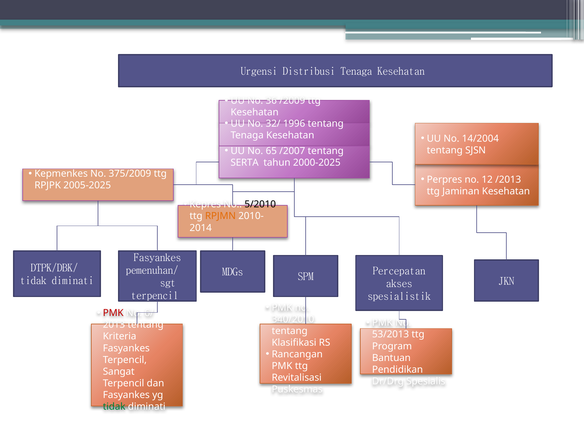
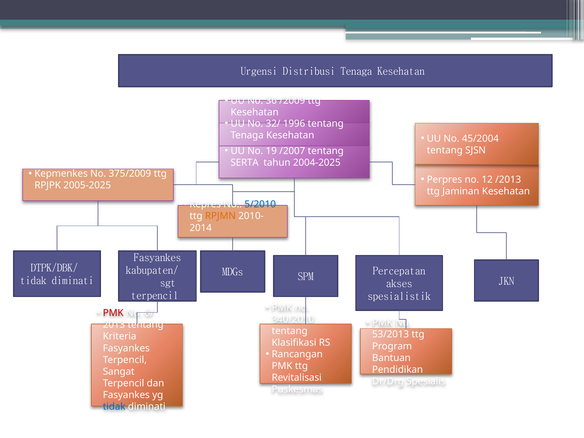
14/2004: 14/2004 -> 45/2004 (480, 139)
65: 65 -> 19 (271, 151)
2000-2025: 2000-2025 -> 2004-2025 (317, 163)
5/2010 colour: black -> blue (260, 204)
pemenuhan/: pemenuhan/ -> kabupaten/ (152, 270)
tidak colour: green -> blue (114, 407)
